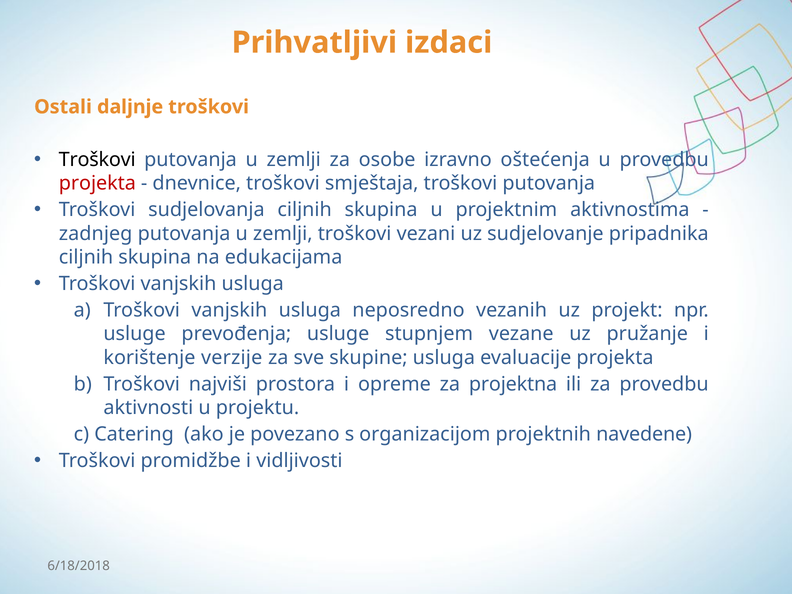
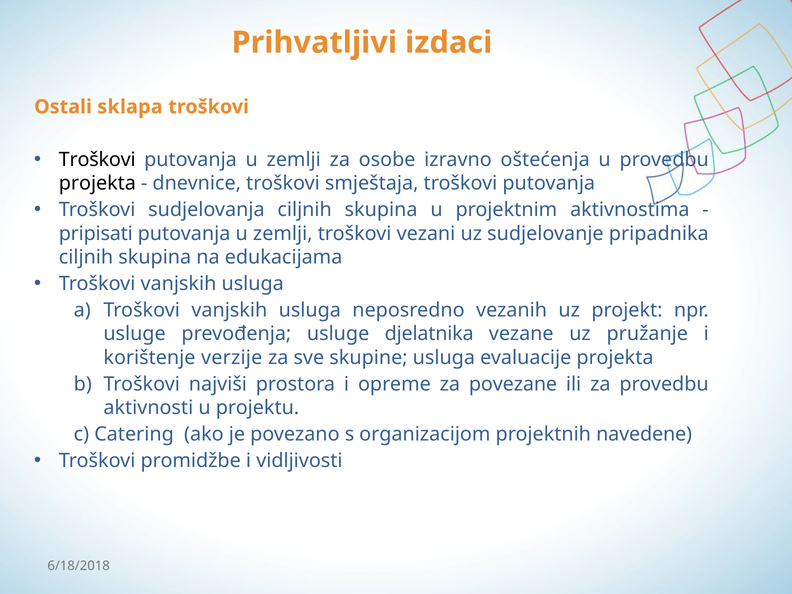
daljnje: daljnje -> sklapa (130, 107)
projekta colour: red -> black (97, 183)
zadnjeg: zadnjeg -> pripisati (96, 234)
stupnjem: stupnjem -> djelatnika (429, 334)
projektna: projektna -> povezane (513, 384)
